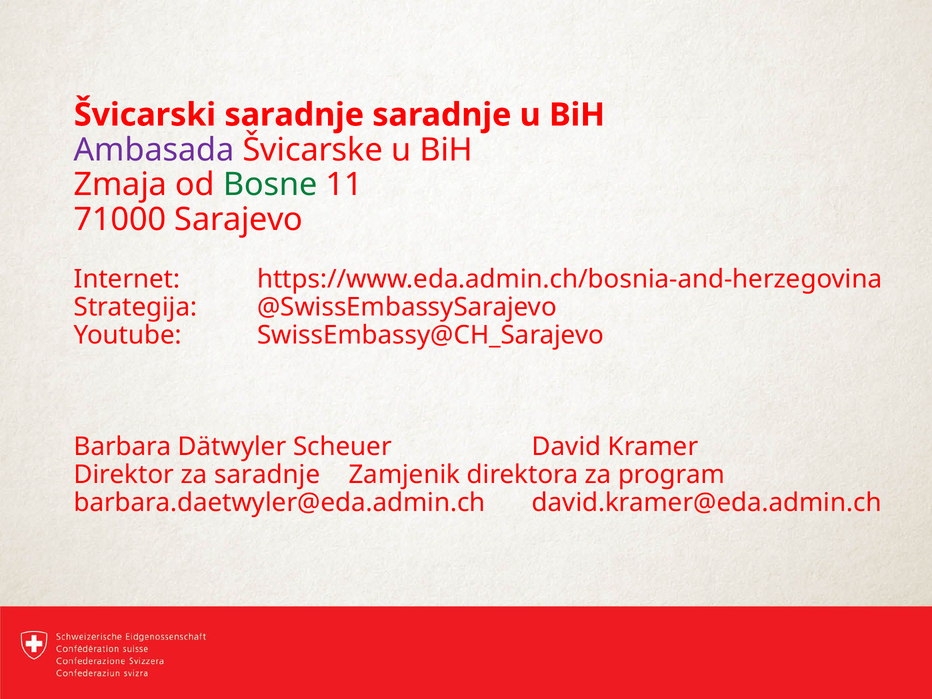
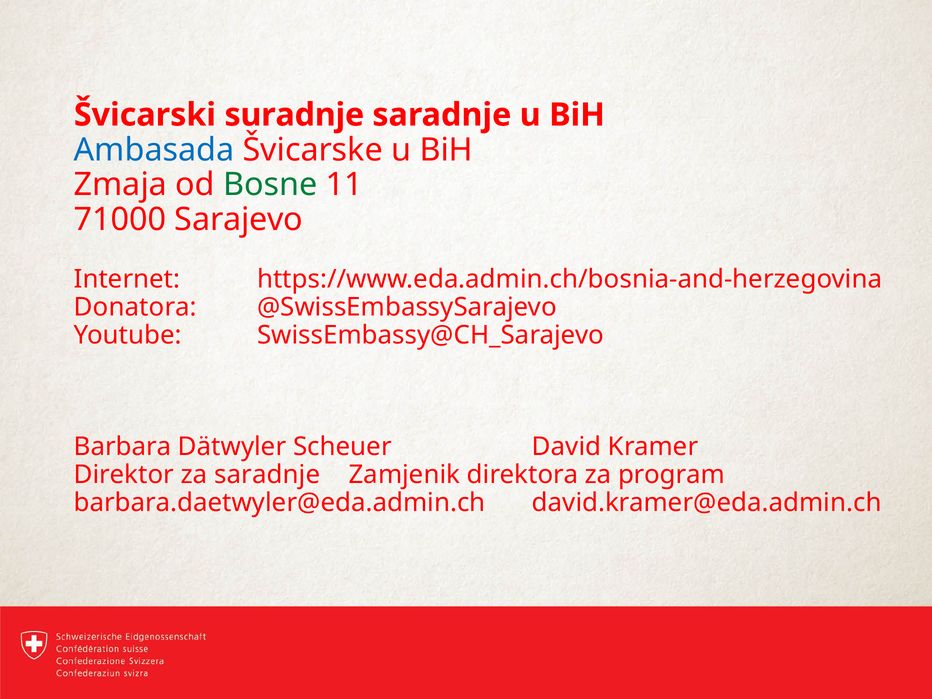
Švicarski saradnje: saradnje -> suradnje (294, 115)
Ambasada colour: purple -> blue (154, 150)
Strategija: Strategija -> Donatora (135, 307)
